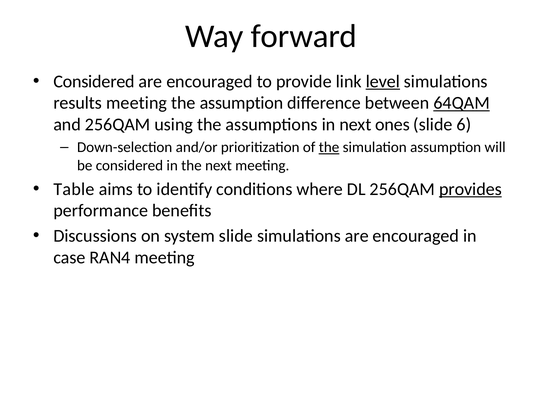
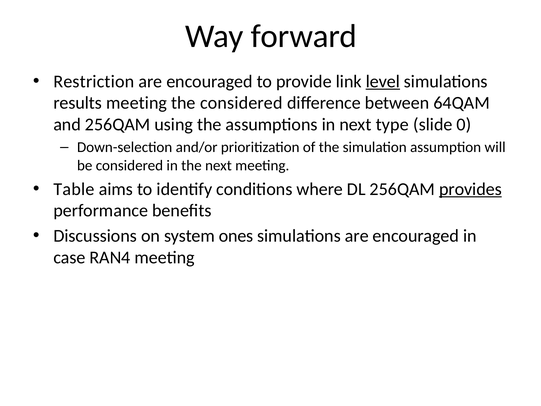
Considered: Considered -> Restriction (94, 81)
the assumption: assumption -> considered (241, 103)
64QAM underline: present -> none (462, 103)
ones: ones -> type (392, 125)
6: 6 -> 0 (464, 125)
the underline: present -> none (329, 147)
system slide: slide -> ones (236, 236)
